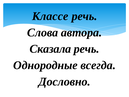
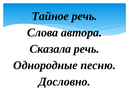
Классе: Классе -> Тайное (50, 16)
всегда: всегда -> песню (98, 65)
